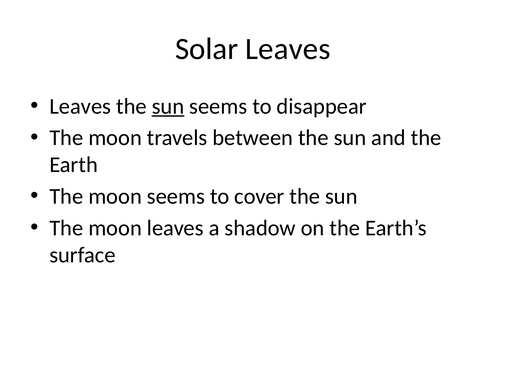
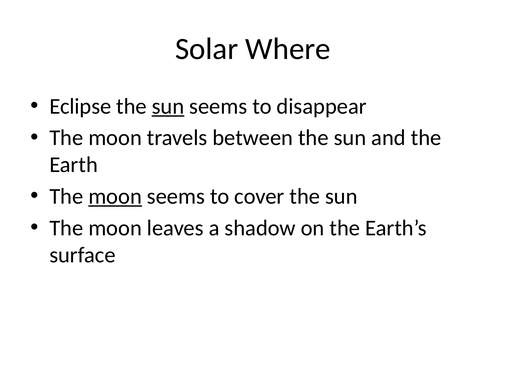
Solar Leaves: Leaves -> Where (288, 49)
Leaves: Leaves -> Eclipse (80, 106)
moon underline: none -> present (115, 196)
